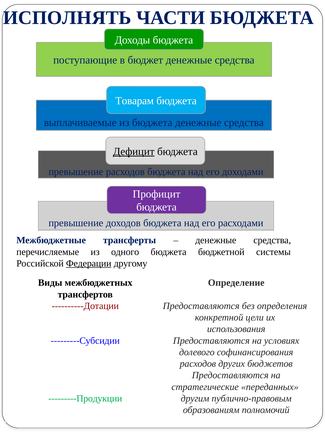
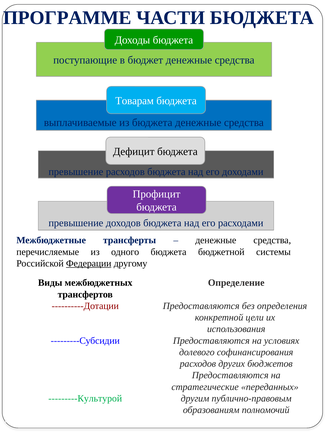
ИСПОЛНЯТЬ: ИСПОЛНЯТЬ -> ПРОГРАММЕ (67, 18)
Дефицит underline: present -> none (134, 151)
---------Продукции: ---------Продукции -> ---------Культурой (85, 398)
